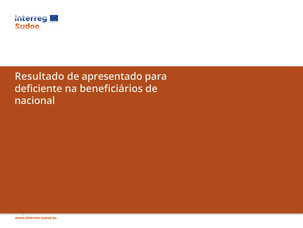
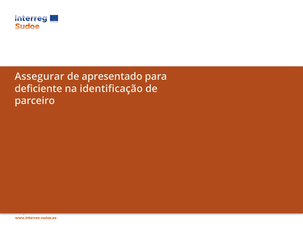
Resultado: Resultado -> Assegurar (39, 76)
beneficiários: beneficiários -> identificação (111, 88)
nacional: nacional -> parceiro (35, 101)
